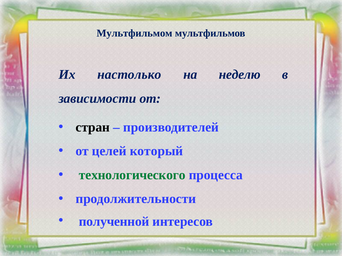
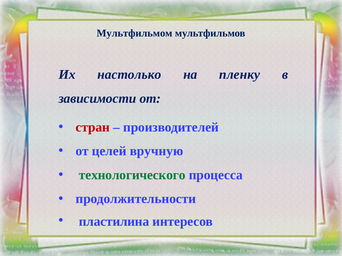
неделю: неделю -> пленку (240, 75)
стран colour: black -> red (93, 127)
который: который -> вручную (156, 151)
полученной: полученной -> пластилина (114, 222)
